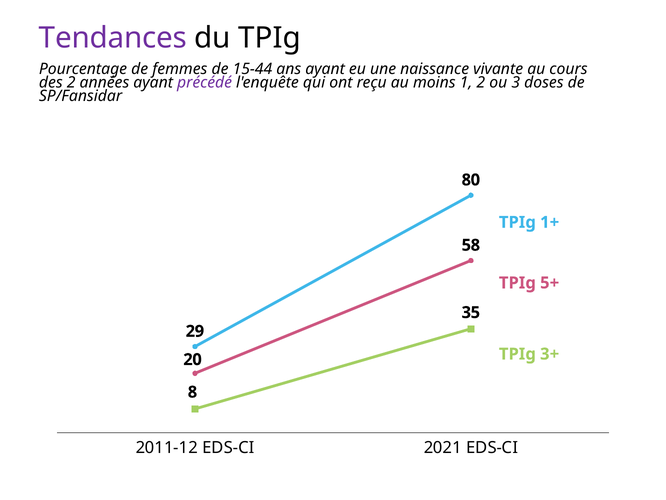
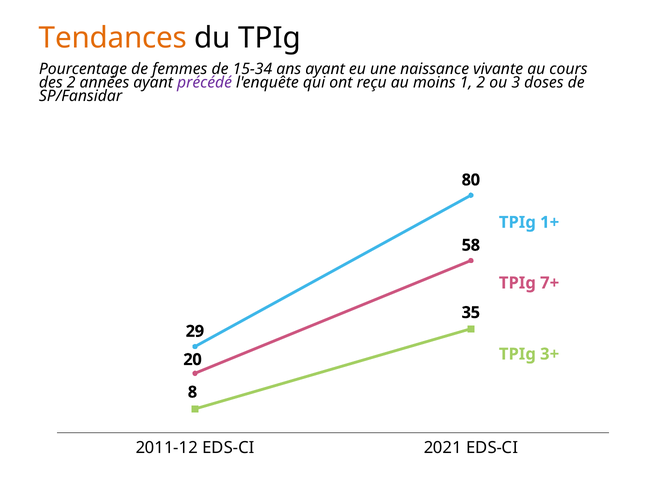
Tendances colour: purple -> orange (113, 38)
15-44: 15-44 -> 15-34 (252, 69)
5+: 5+ -> 7+ (550, 283)
